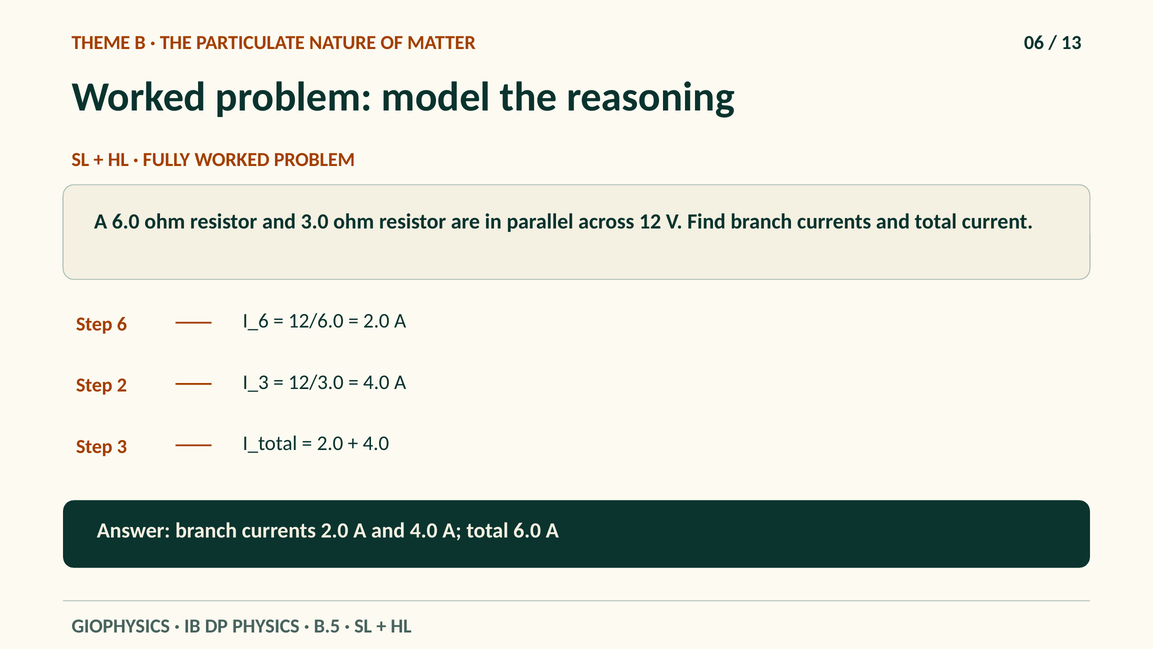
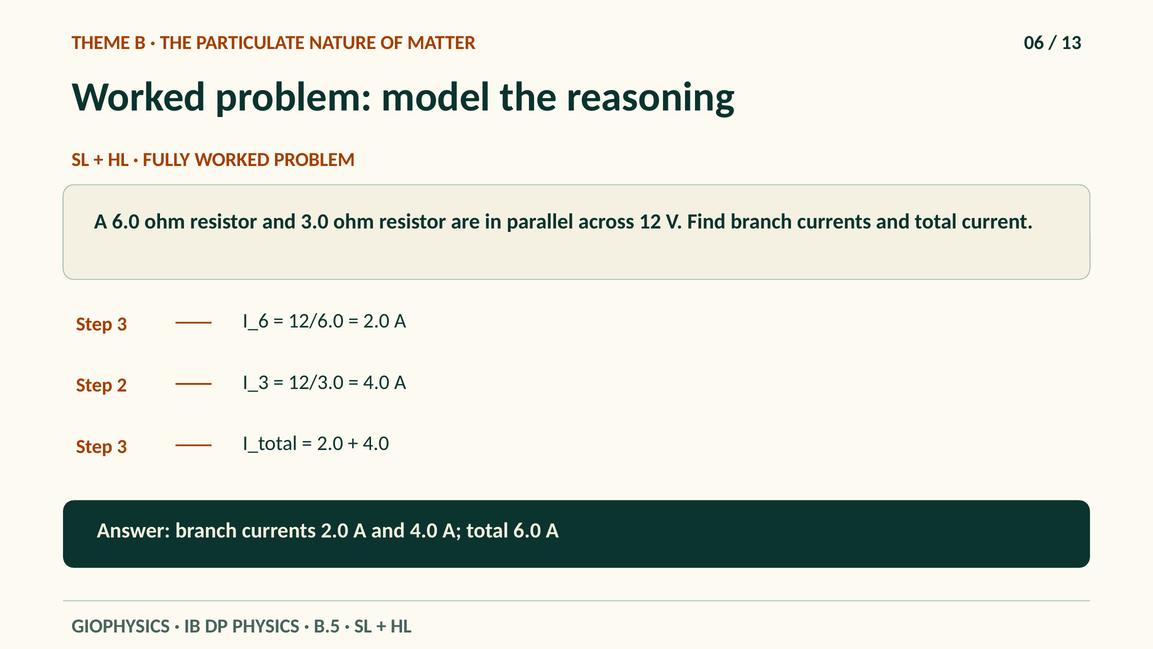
6: 6 -> 3 (122, 324)
